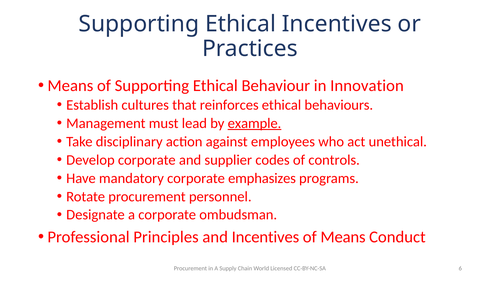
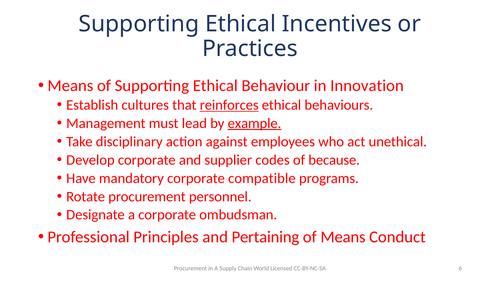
reinforces underline: none -> present (229, 105)
controls: controls -> because (334, 160)
emphasizes: emphasizes -> compatible (262, 178)
and Incentives: Incentives -> Pertaining (265, 237)
